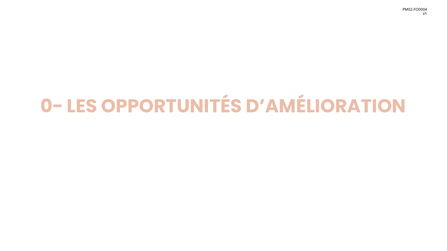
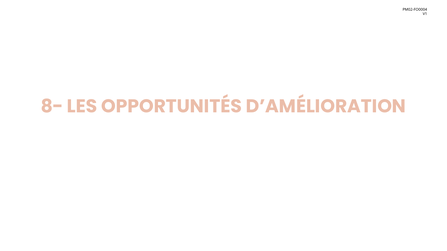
0-: 0- -> 8- (52, 106)
